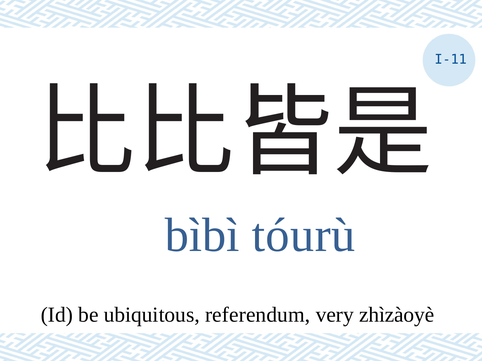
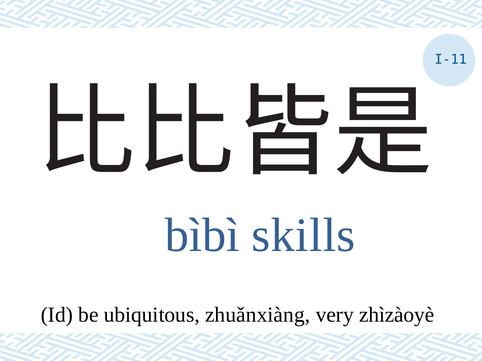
tóurù: tóurù -> skills (304, 236)
referendum: referendum -> zhuǎnxiàng (258, 315)
